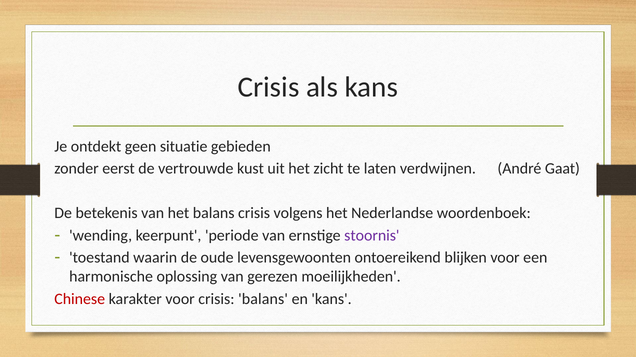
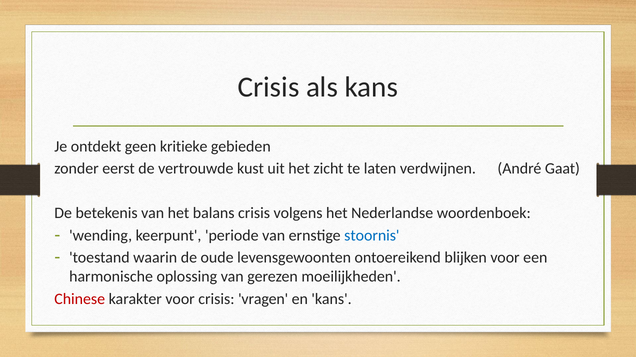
situatie: situatie -> kritieke (184, 147)
stoornis colour: purple -> blue (372, 236)
crisis balans: balans -> vragen (263, 299)
